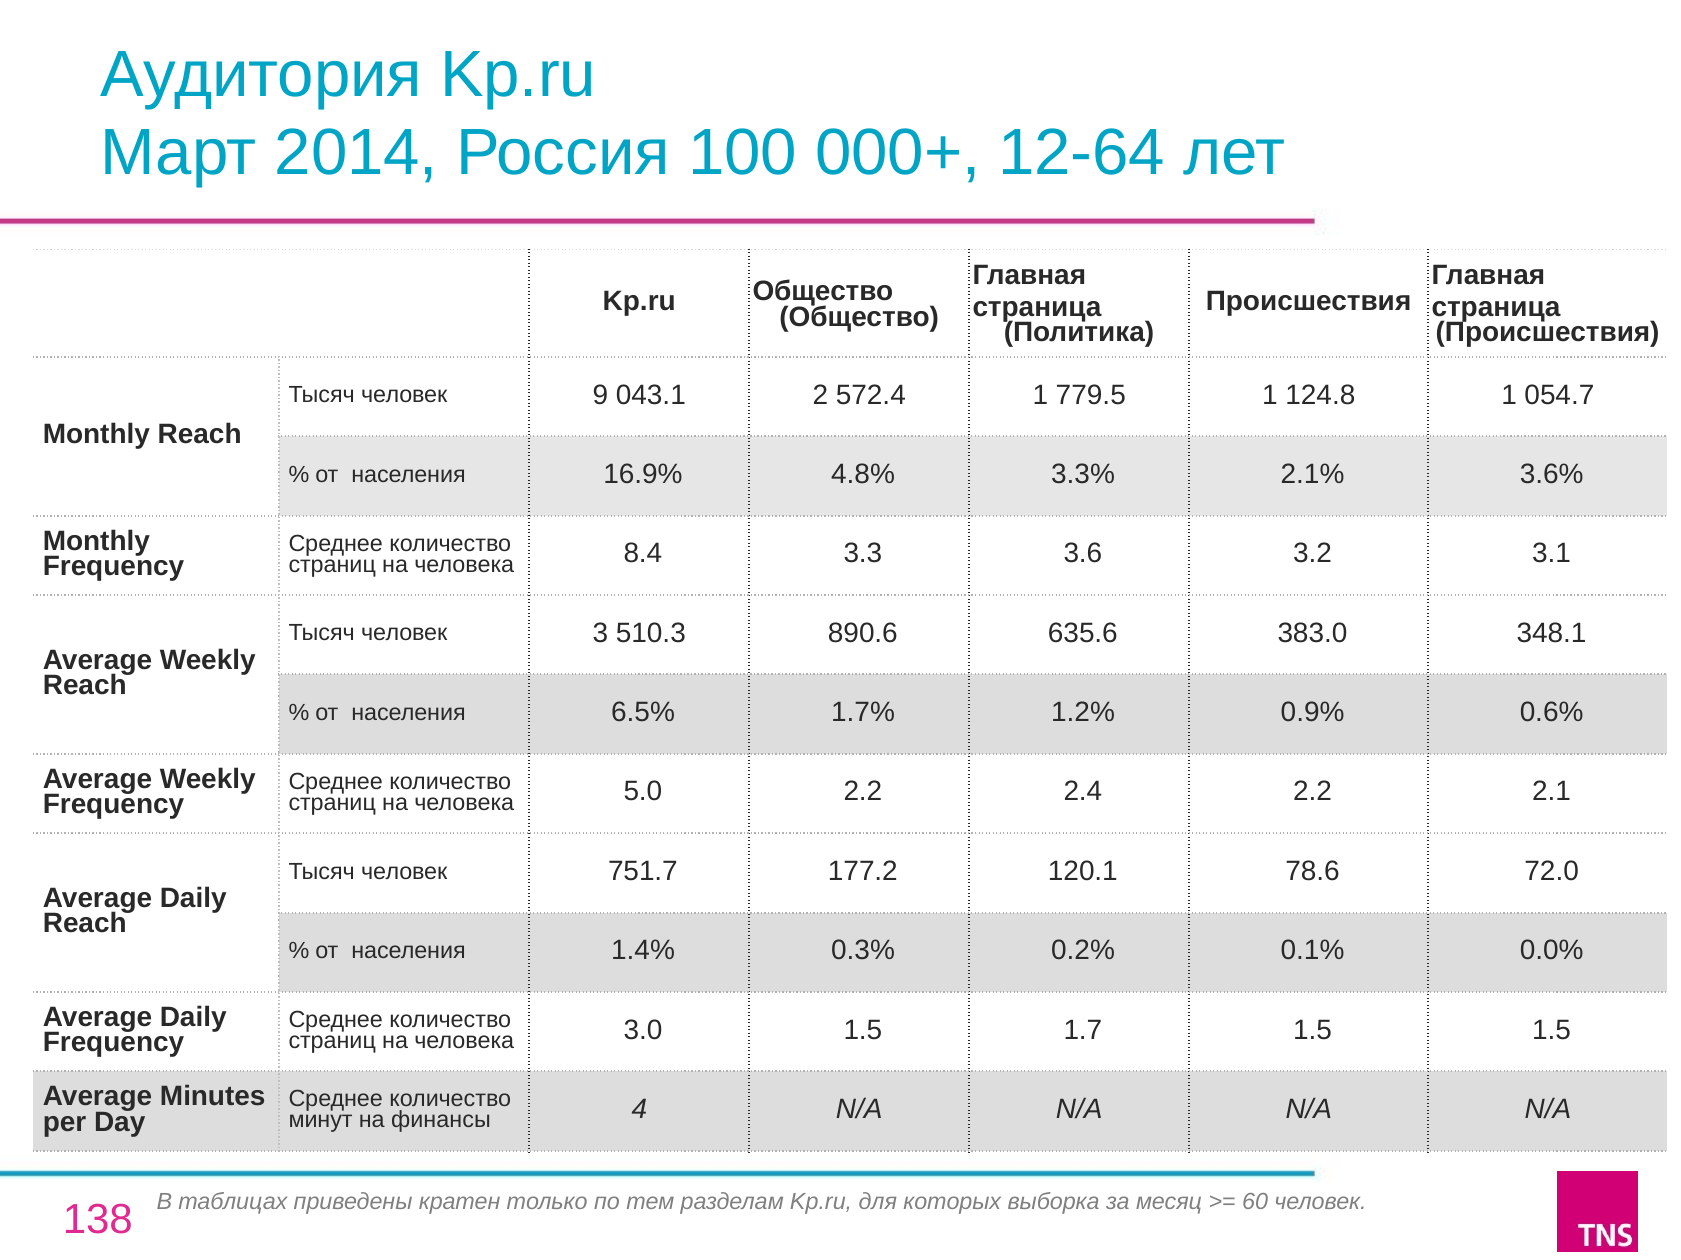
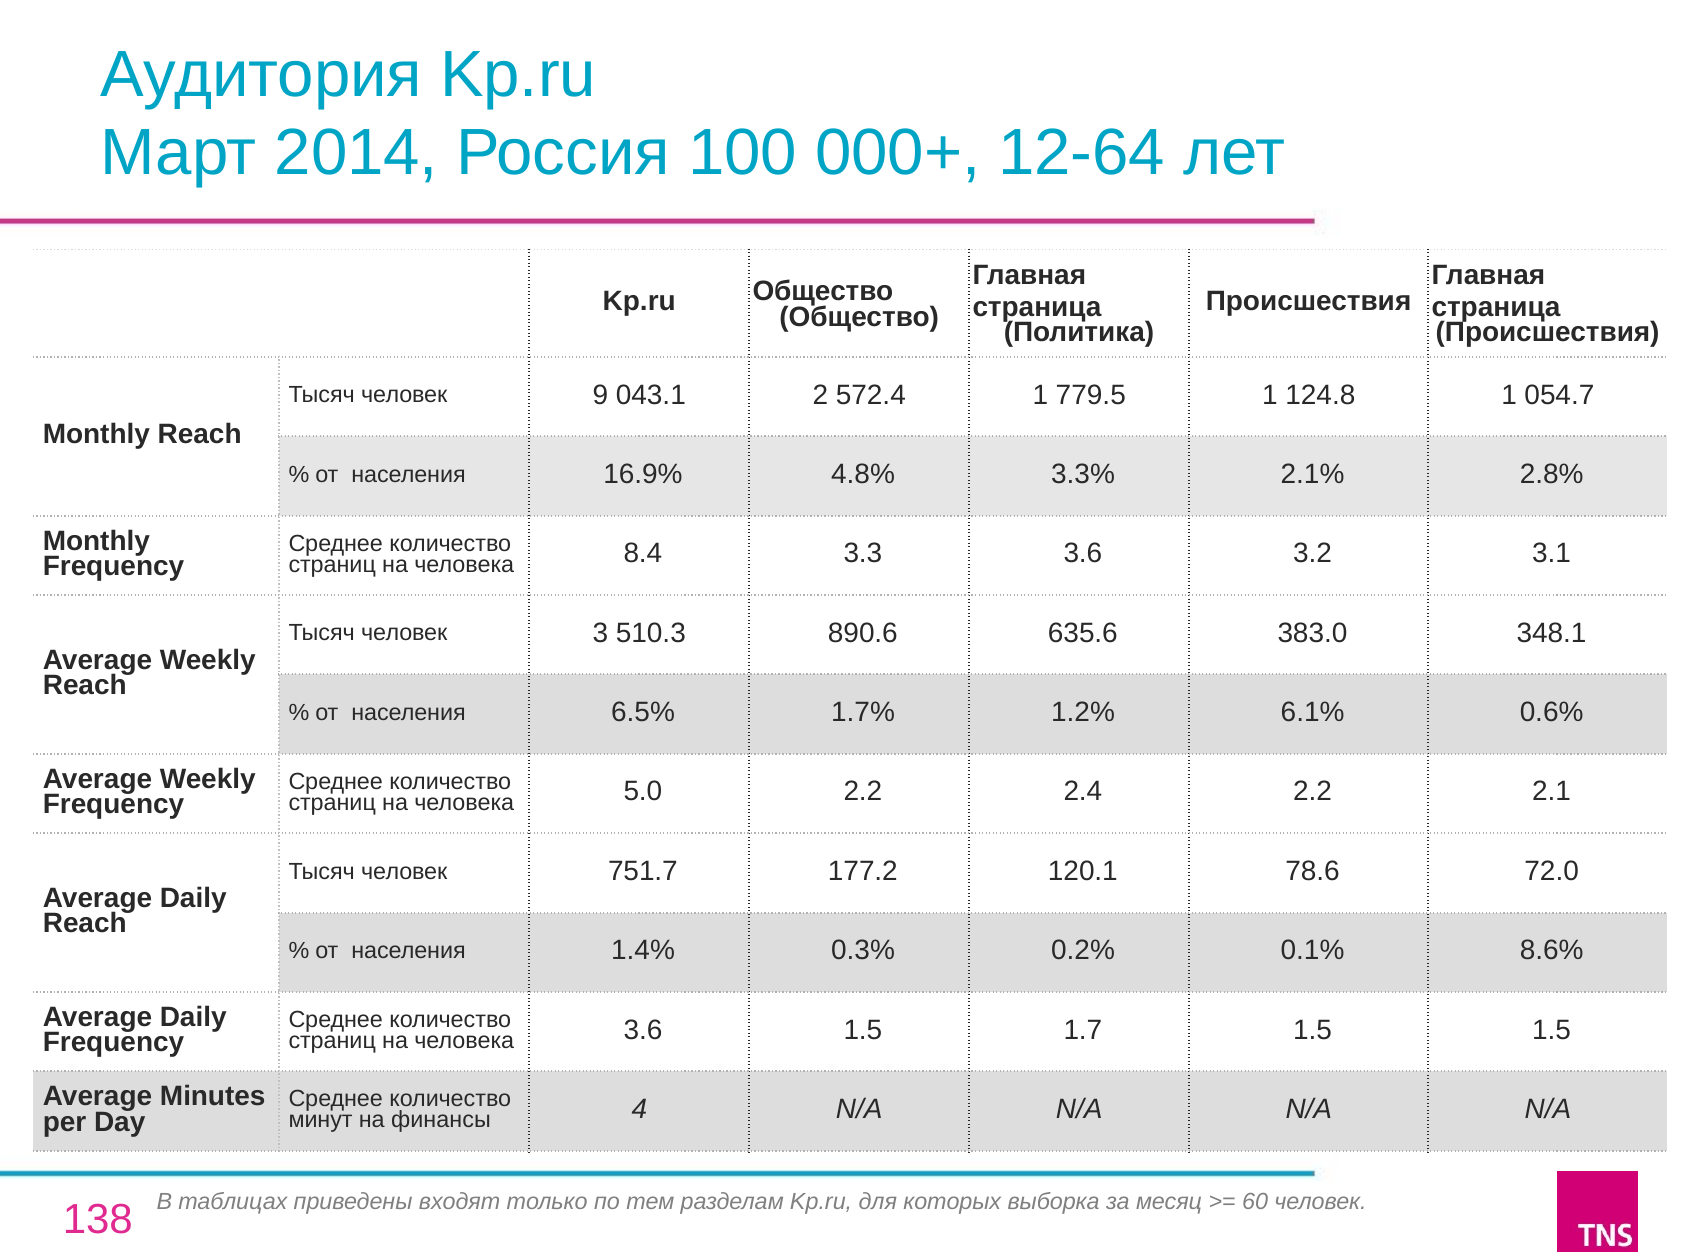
3.6%: 3.6% -> 2.8% (1552, 475)
0.9%: 0.9% -> 6.1% (1313, 713)
0.0%: 0.0% -> 8.6% (1552, 951)
человека 3.0: 3.0 -> 3.6 (643, 1030)
кратен: кратен -> входят (460, 1203)
